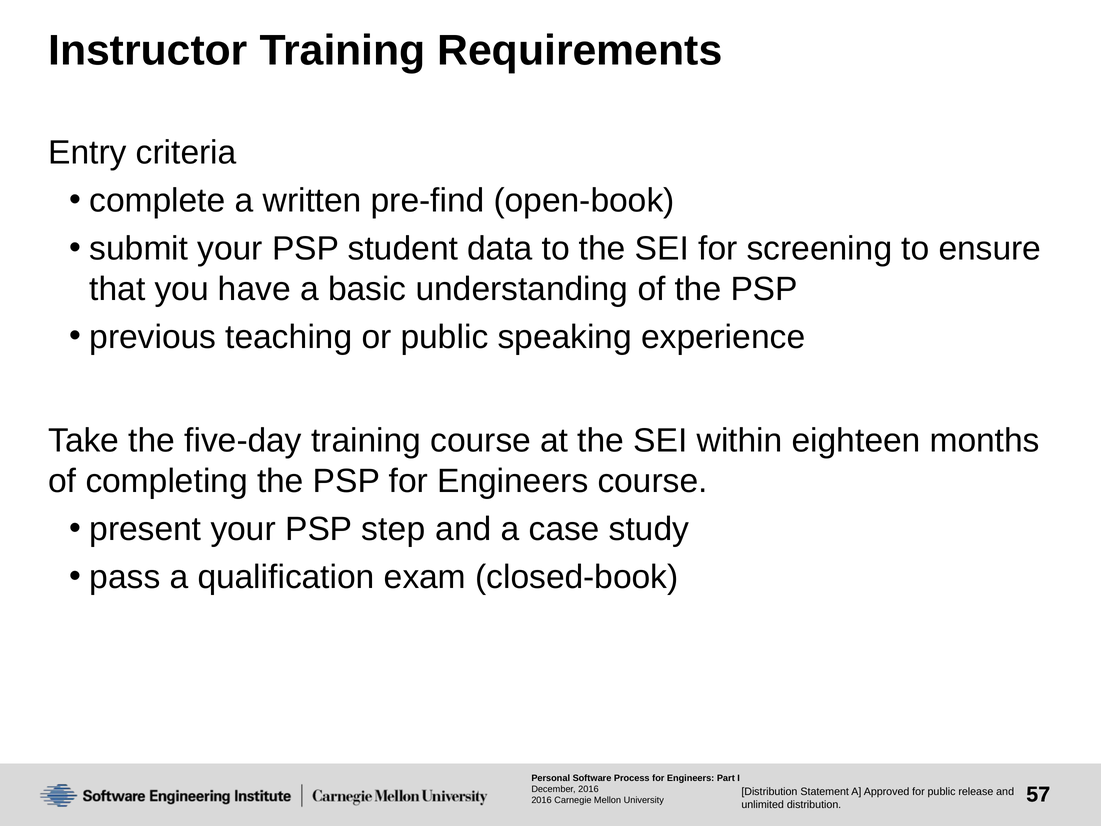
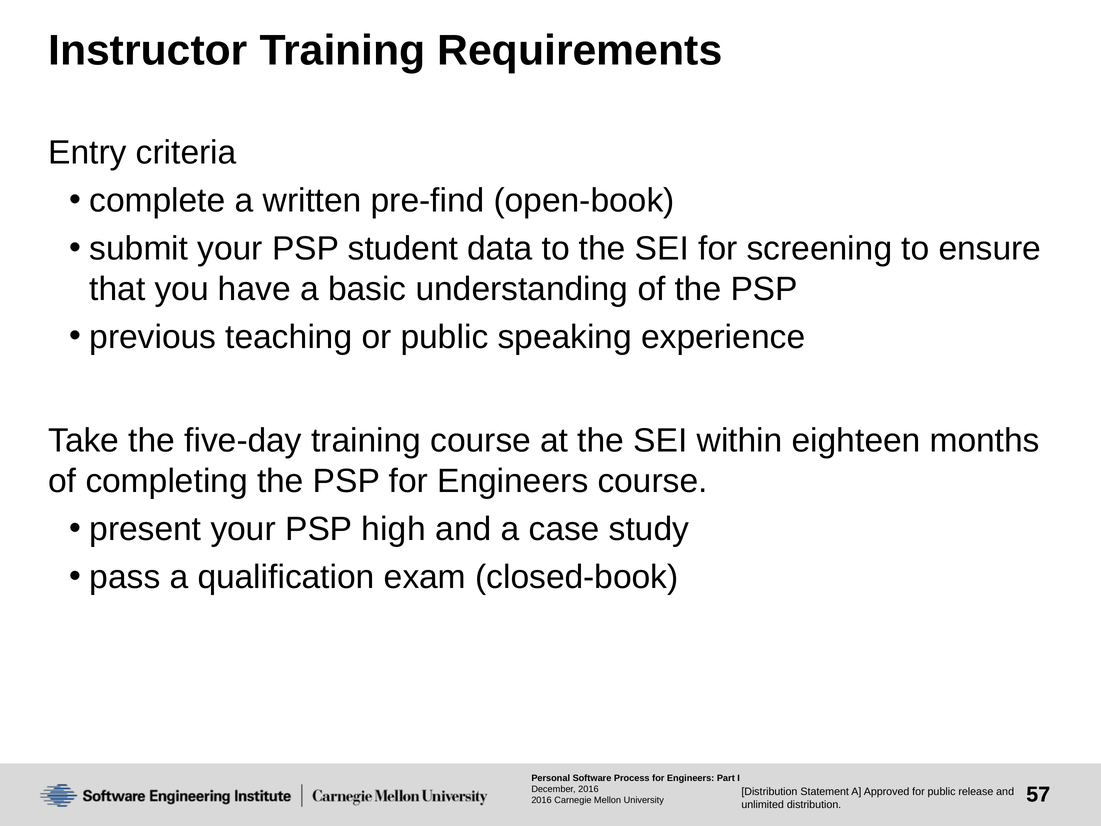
step: step -> high (393, 529)
